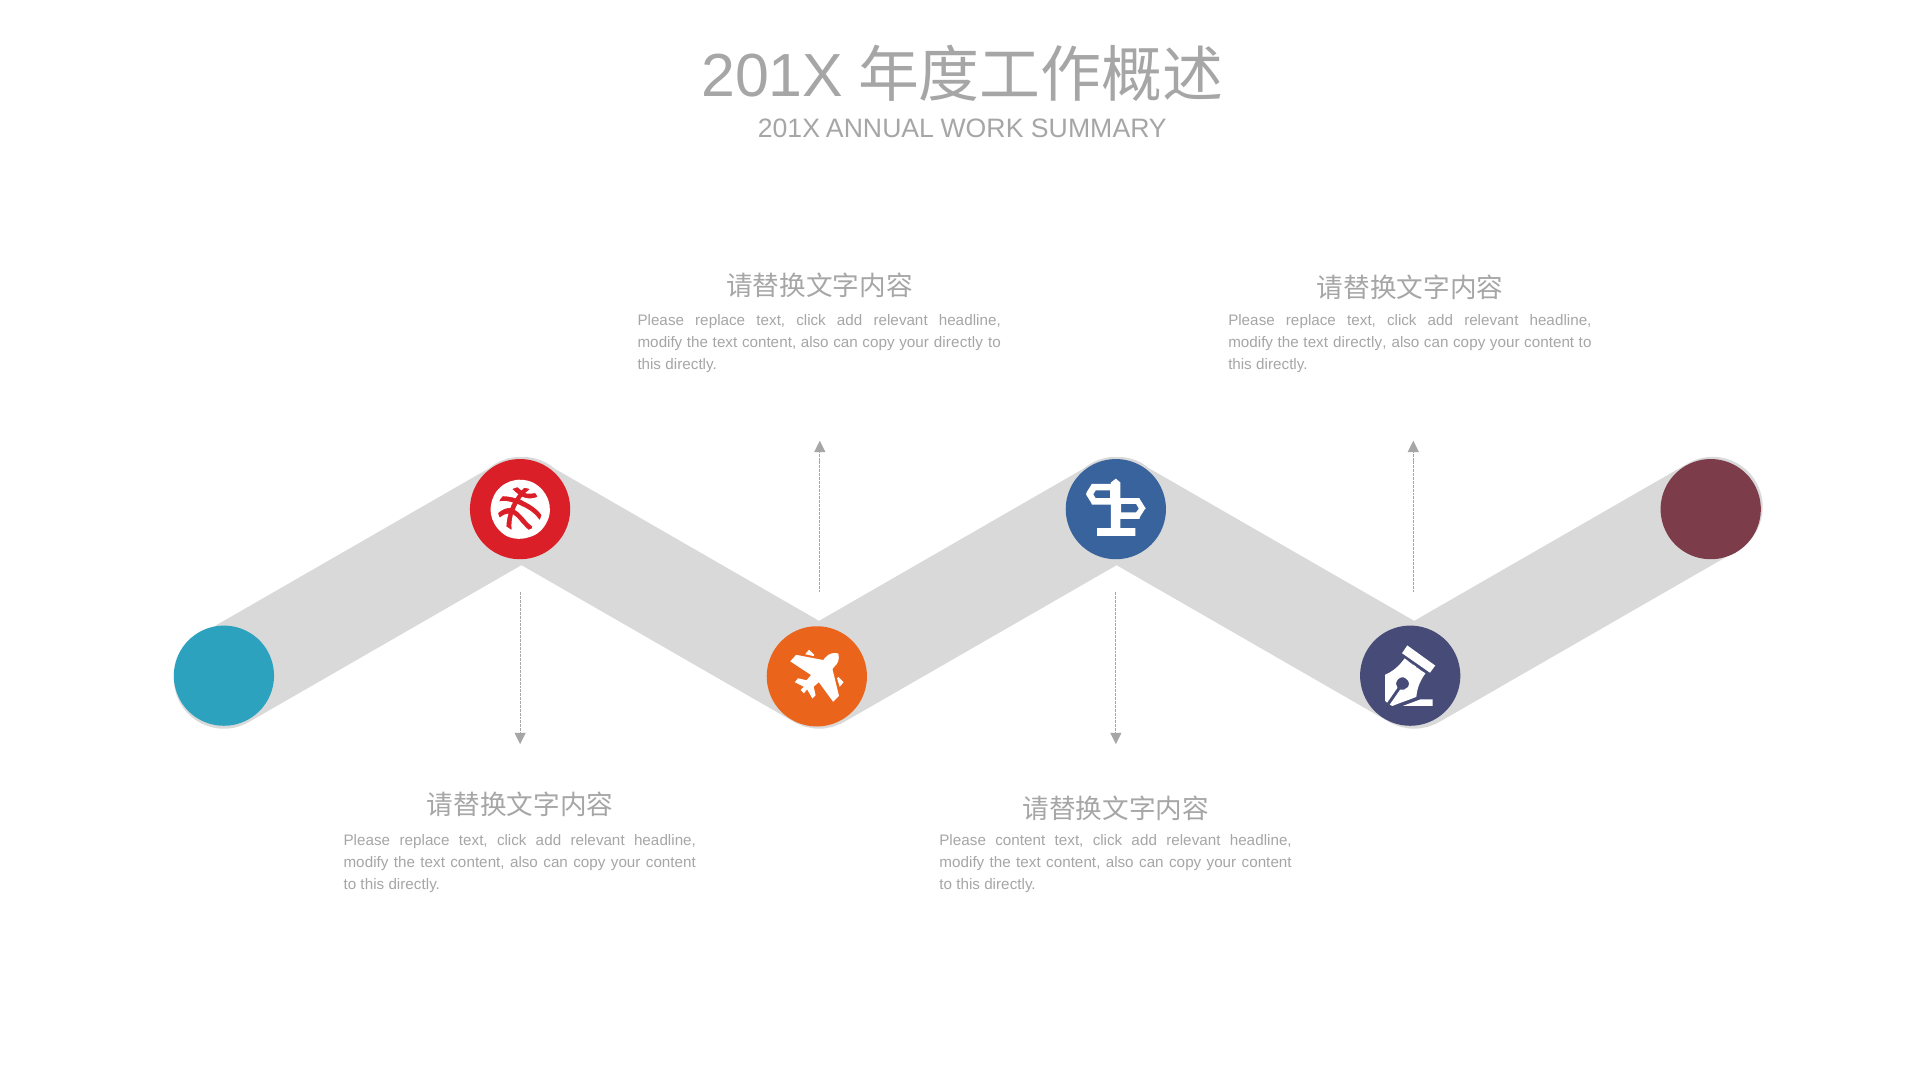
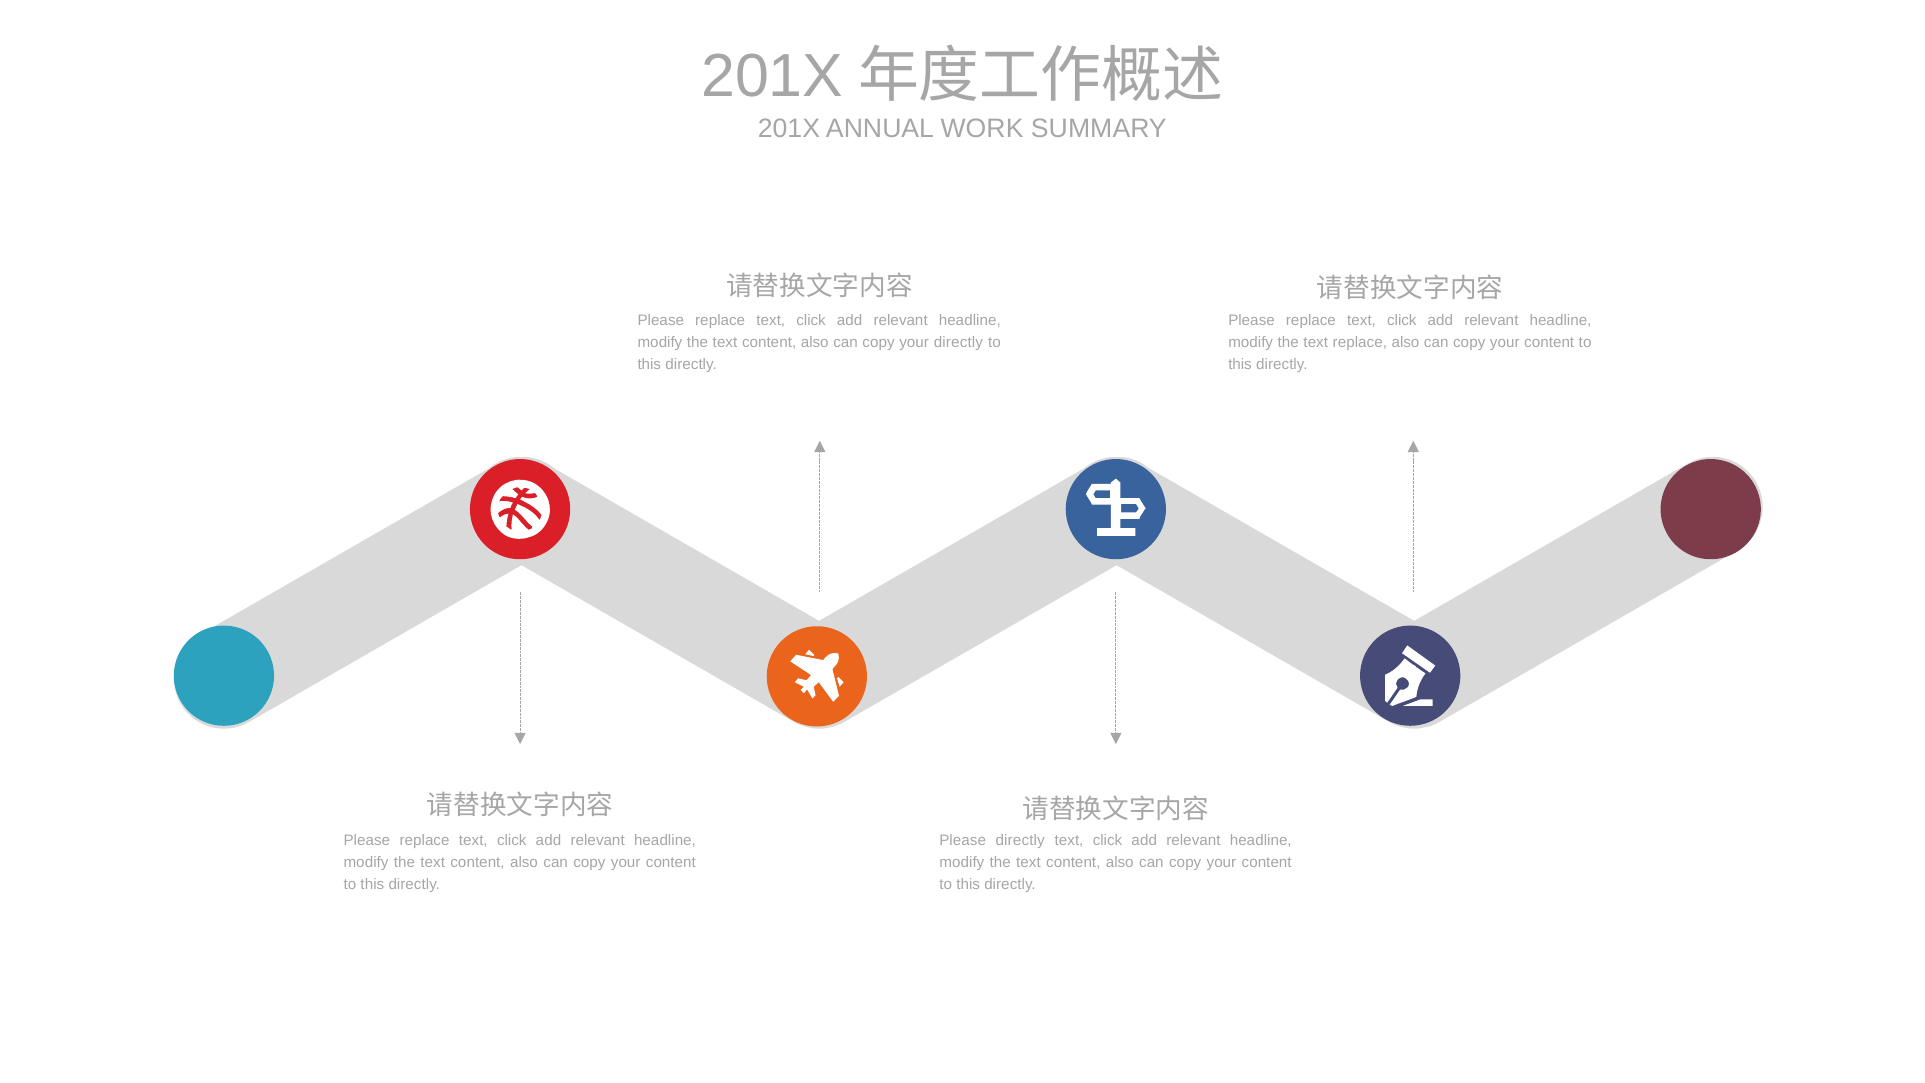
text directly: directly -> replace (1360, 342)
Please content: content -> directly (1020, 841)
